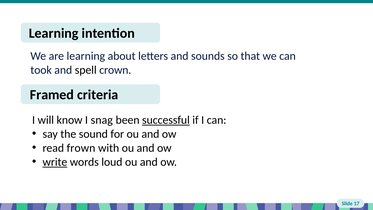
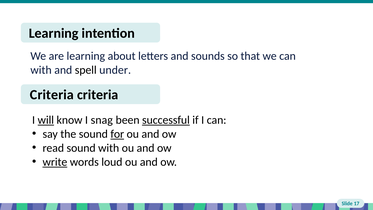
took: took -> with (41, 70)
crown: crown -> under (115, 70)
Framed: Framed -> Criteria (52, 95)
will underline: none -> present (46, 120)
for underline: none -> present (117, 134)
read frown: frown -> sound (81, 148)
